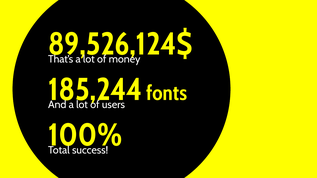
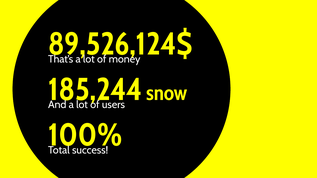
fonts: fonts -> snow (167, 93)
